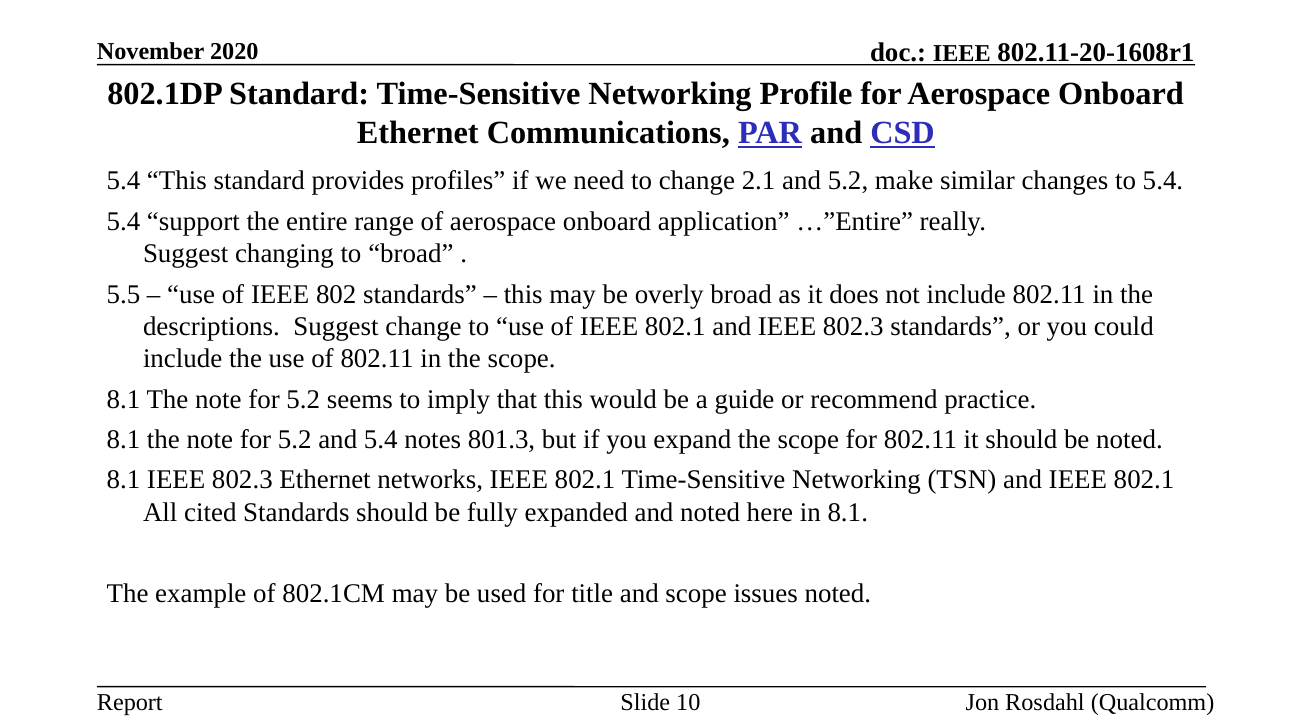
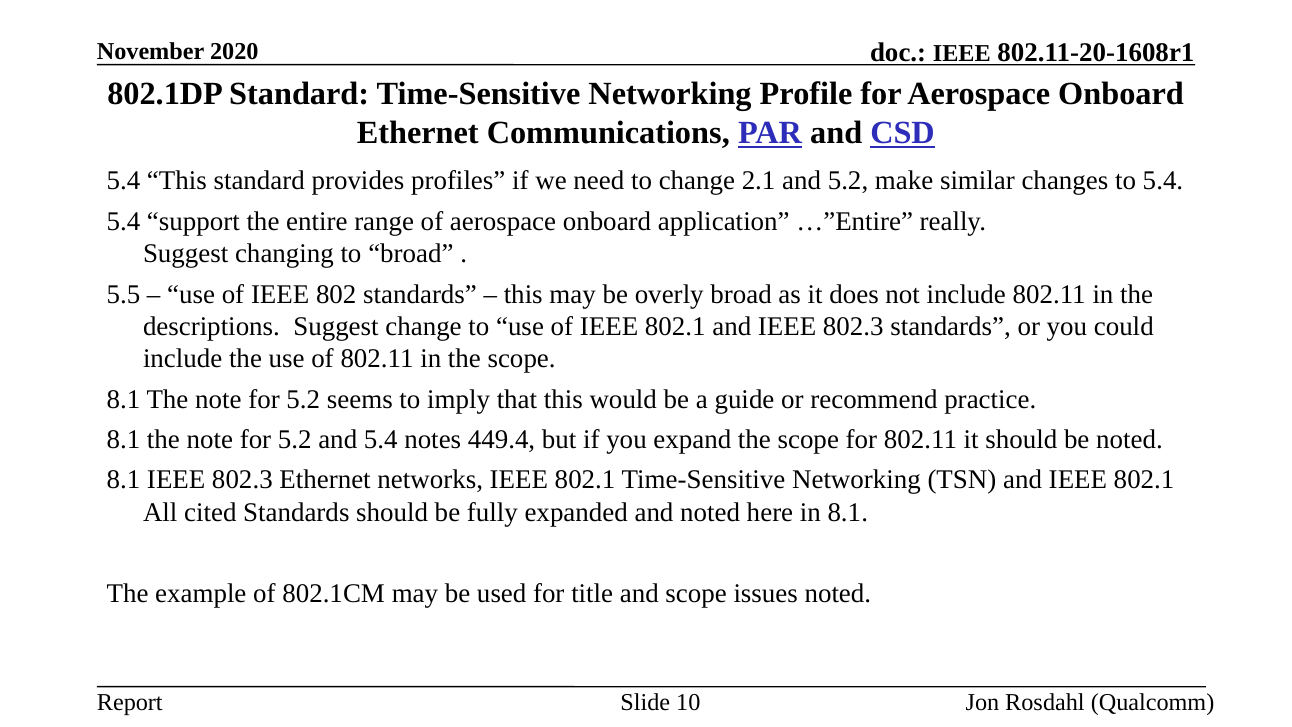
801.3: 801.3 -> 449.4 (502, 440)
